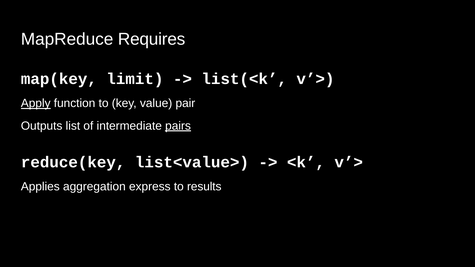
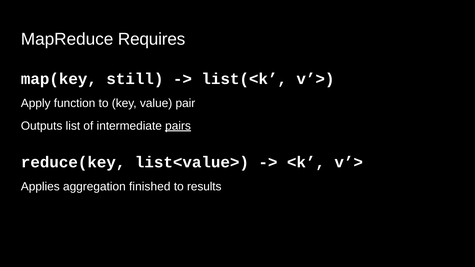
limit: limit -> still (135, 79)
Apply underline: present -> none (36, 103)
express: express -> finished (150, 187)
